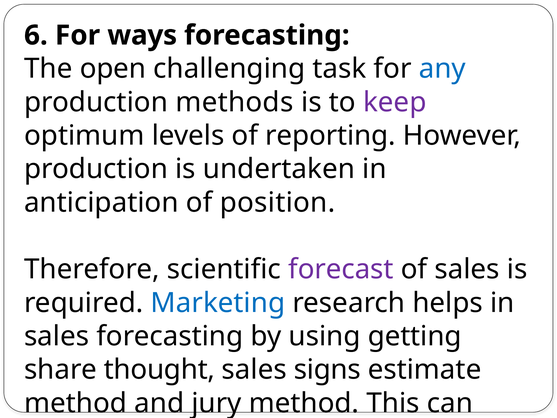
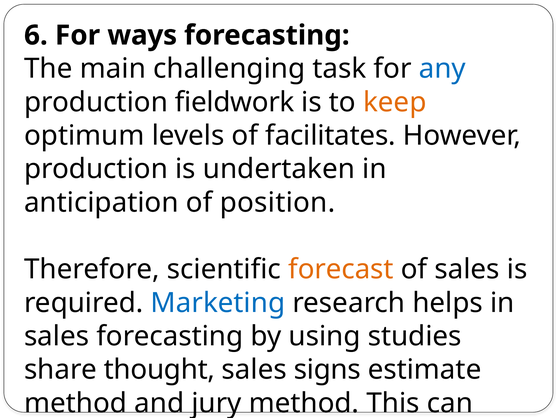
open: open -> main (113, 69)
methods: methods -> fieldwork (235, 102)
keep colour: purple -> orange (395, 102)
reporting: reporting -> facilitates (331, 136)
forecast colour: purple -> orange (341, 269)
getting: getting -> studies (415, 336)
